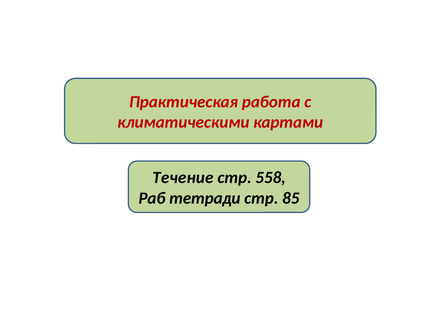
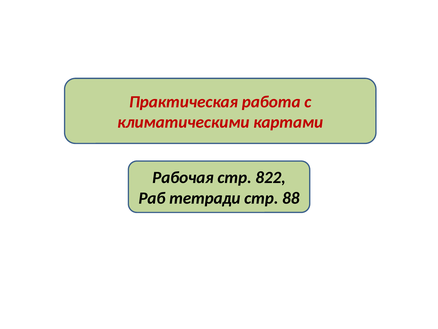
Течение: Течение -> Рабочая (183, 177)
558: 558 -> 822 (271, 177)
85: 85 -> 88 (291, 198)
